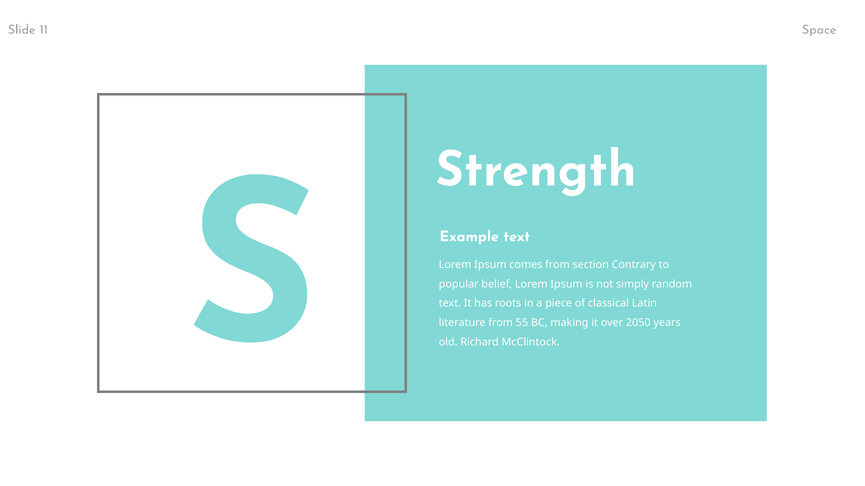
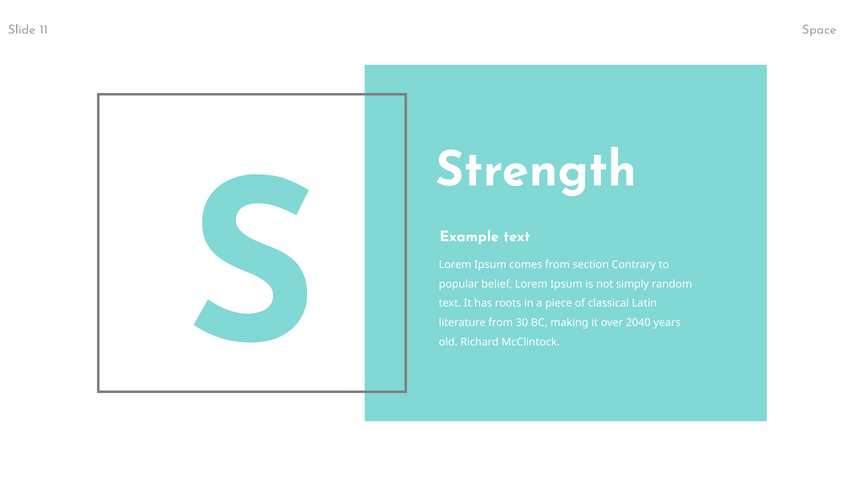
55: 55 -> 30 (522, 323)
2050: 2050 -> 2040 (638, 323)
